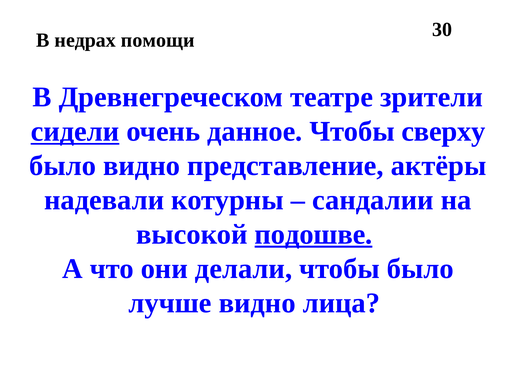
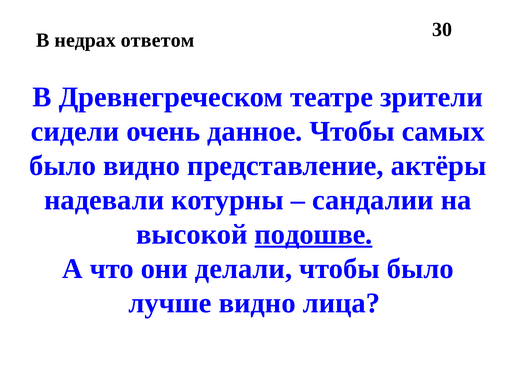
помощи: помощи -> ответом (158, 40)
сидели underline: present -> none (75, 131)
сверху: сверху -> самых (443, 131)
